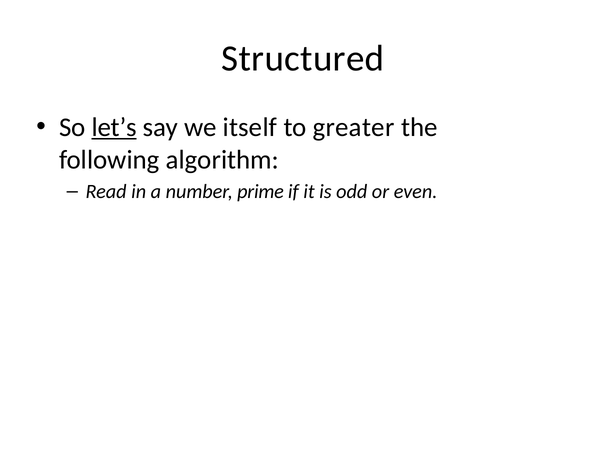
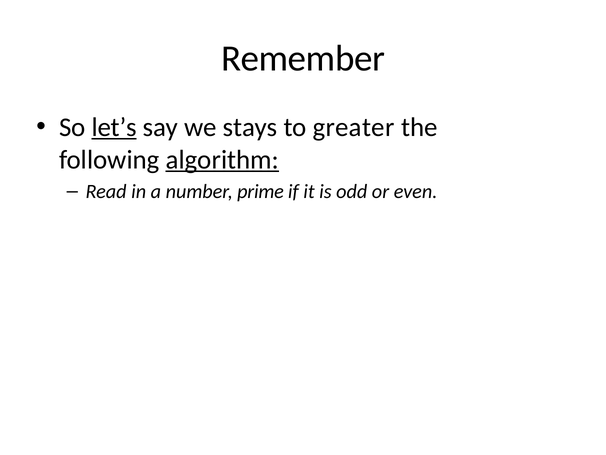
Structured: Structured -> Remember (303, 59)
itself: itself -> stays (250, 127)
algorithm underline: none -> present (222, 159)
